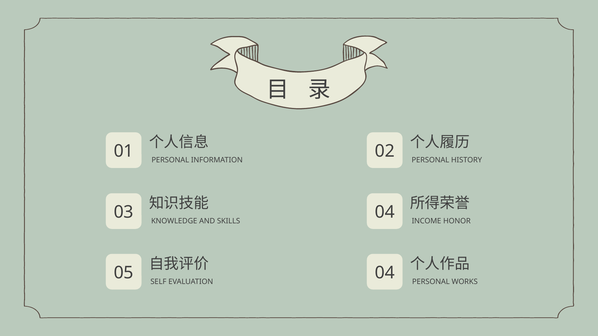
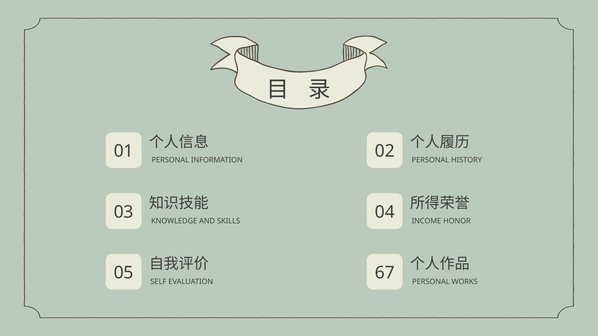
05 04: 04 -> 67 (385, 273)
